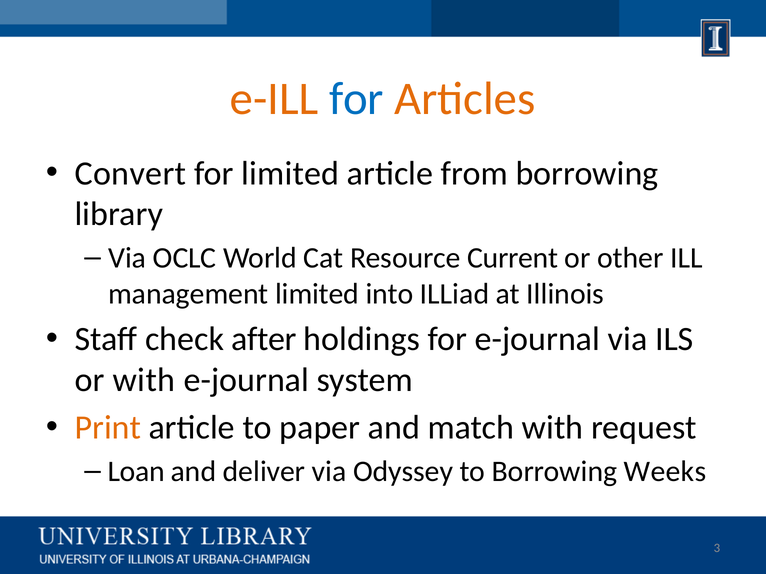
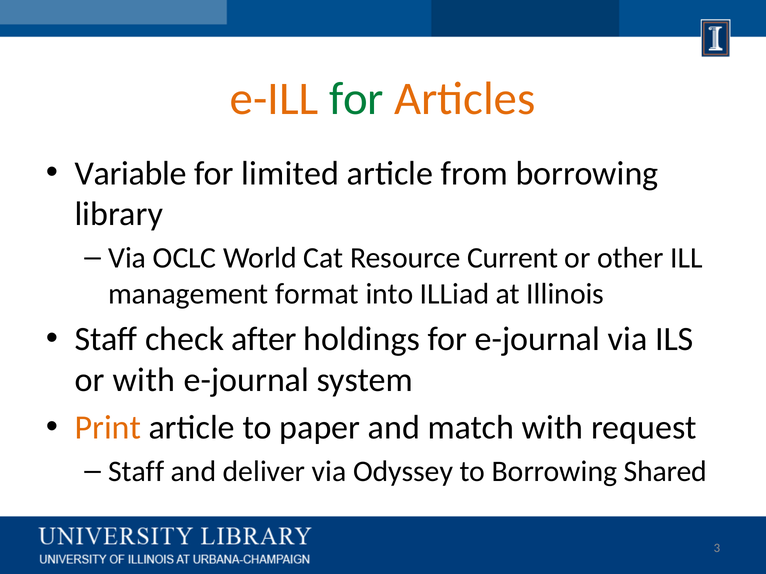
for colour: blue -> green (356, 99)
Convert: Convert -> Variable (131, 173)
management limited: limited -> format (317, 294)
Loan: Loan -> Staff (136, 472)
Weeks: Weeks -> Shared (665, 472)
